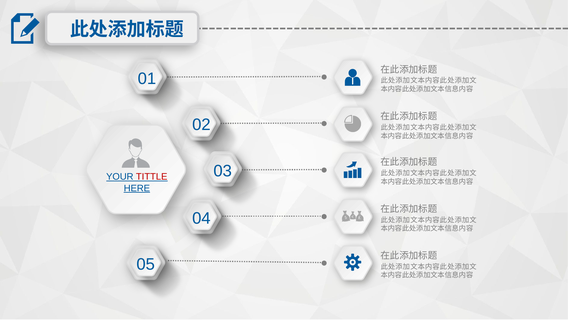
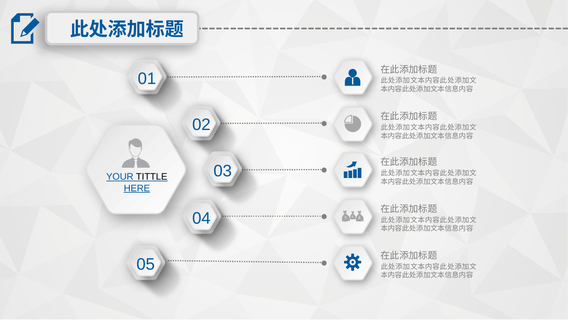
TITTLE colour: red -> black (152, 177)
